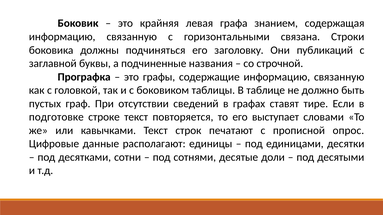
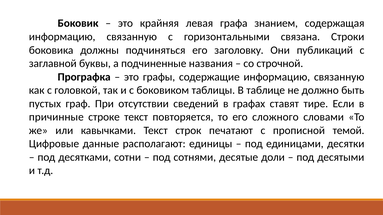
подготовке: подготовке -> причинные (56, 117)
выступает: выступает -> сложного (275, 117)
опрос: опрос -> темой (349, 131)
